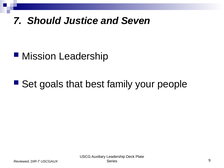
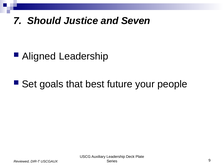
Mission: Mission -> Aligned (39, 56)
family: family -> future (120, 84)
